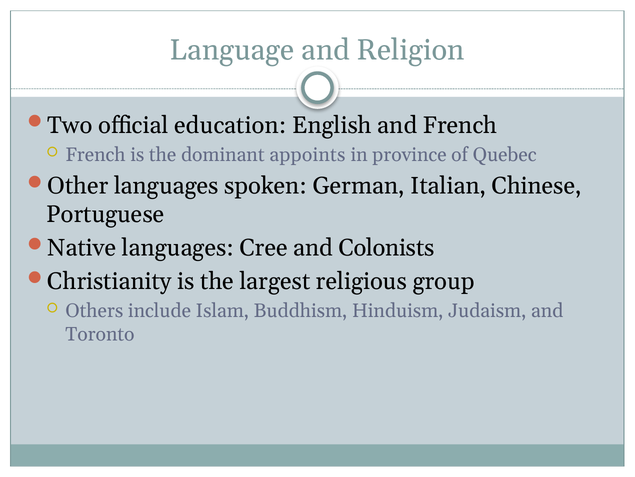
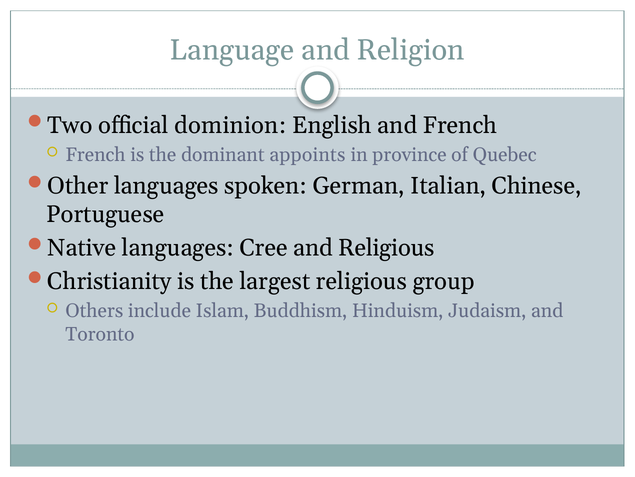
education: education -> dominion (230, 125)
and Colonists: Colonists -> Religious (386, 248)
